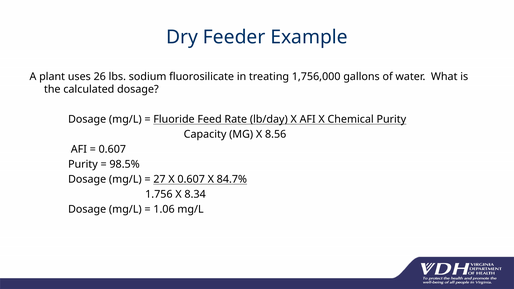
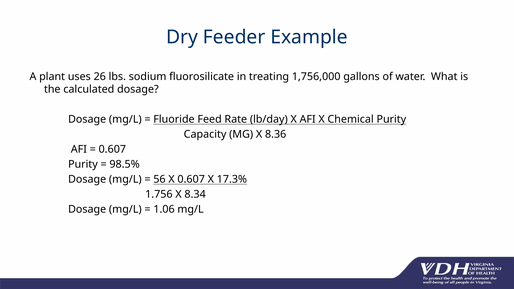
8.56: 8.56 -> 8.36 (276, 134)
27: 27 -> 56 (159, 179)
84.7%: 84.7% -> 17.3% (232, 179)
